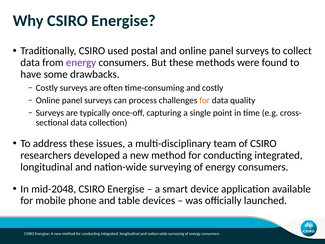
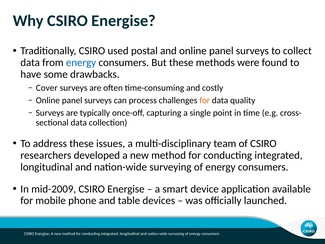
energy colour: purple -> blue (81, 63)
Costly: Costly -> Cover (47, 88)
mid-2048: mid-2048 -> mid-2009 (54, 189)
